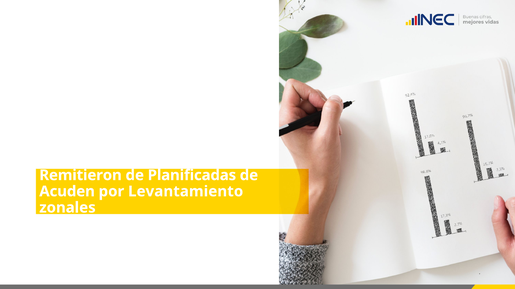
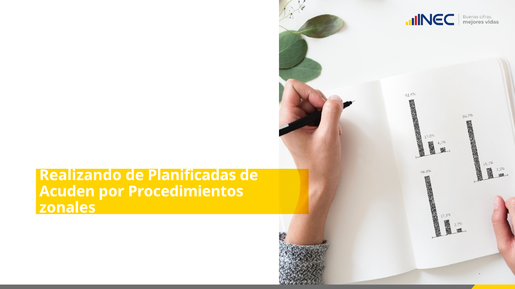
Remitieron: Remitieron -> Realizando (80, 176)
Levantamiento: Levantamiento -> Procedimientos (186, 192)
